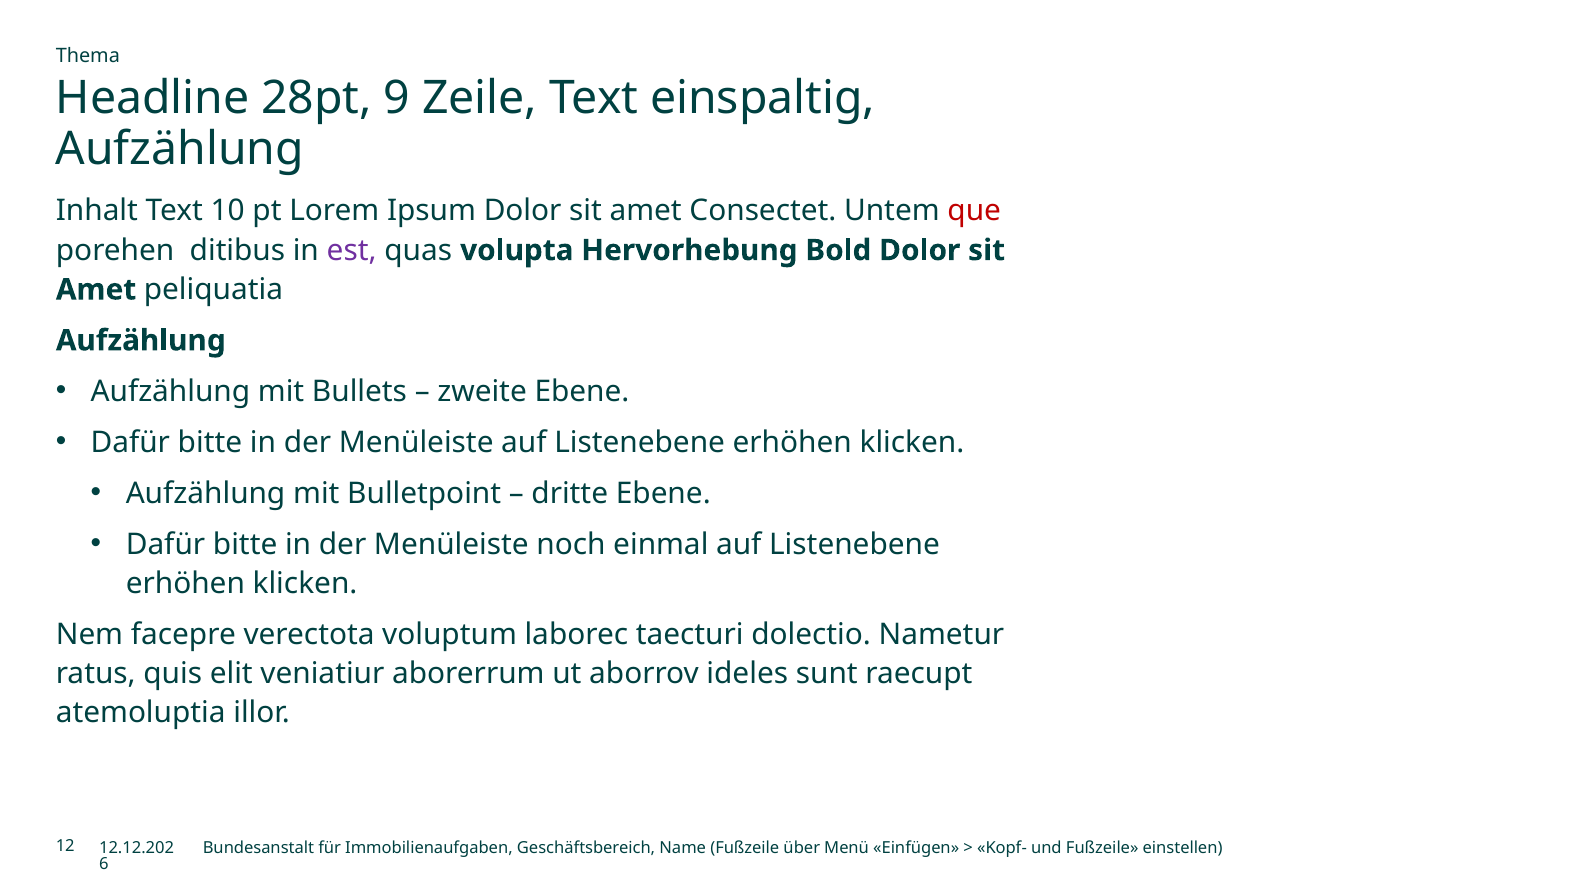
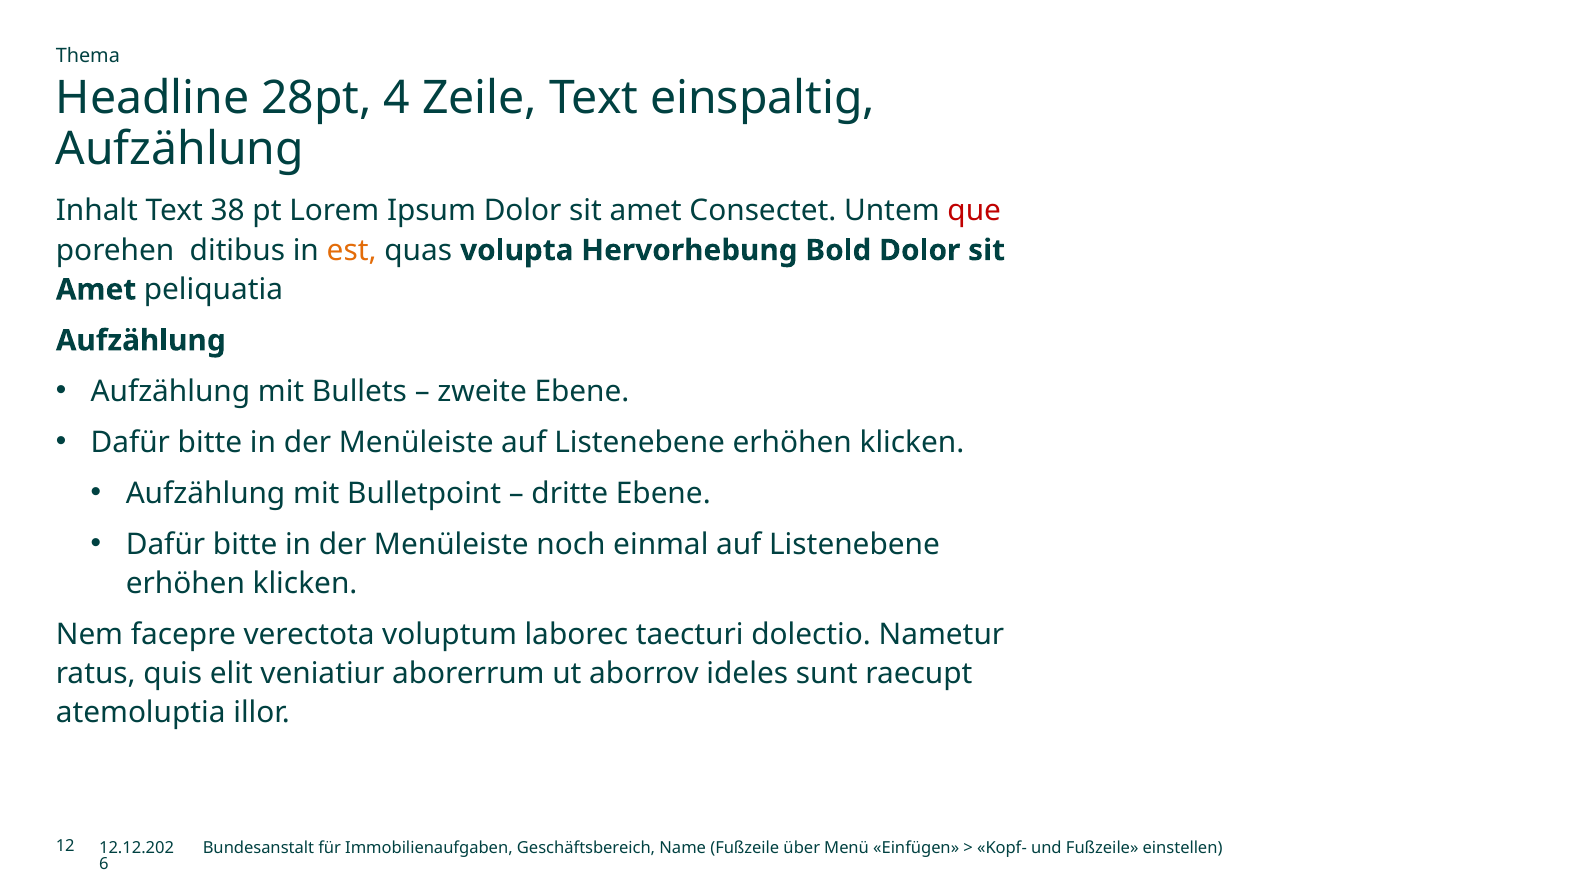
9: 9 -> 4 (397, 98)
10: 10 -> 38 (228, 211)
est colour: purple -> orange (352, 250)
